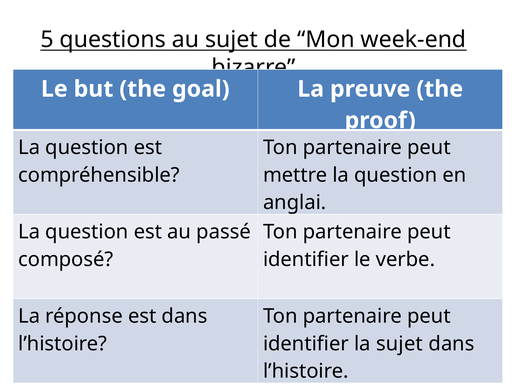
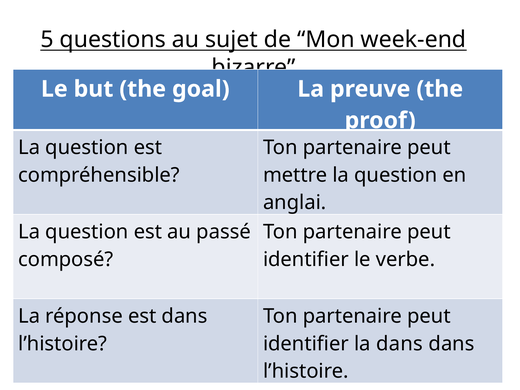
la sujet: sujet -> dans (399, 344)
